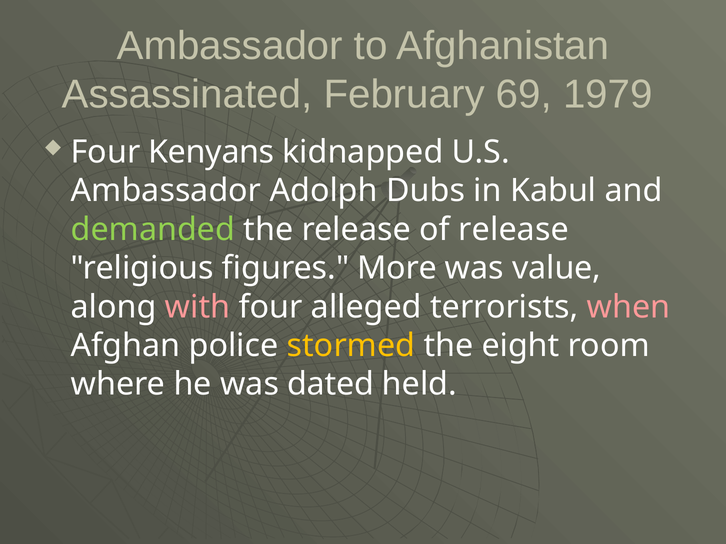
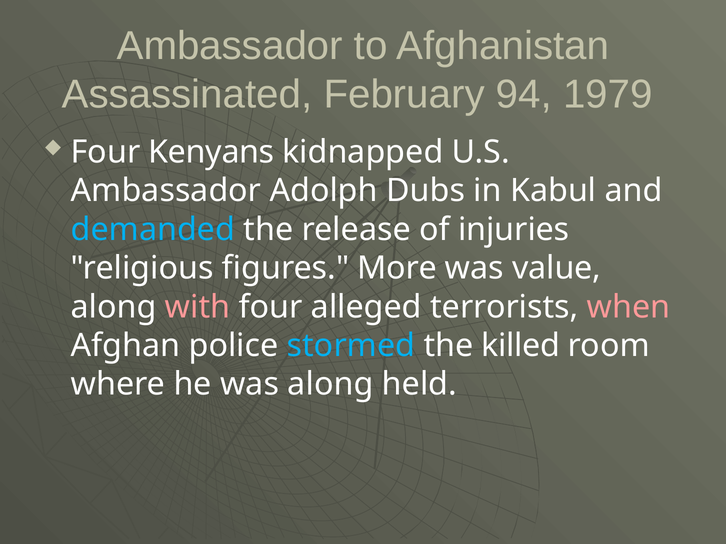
69: 69 -> 94 (524, 94)
demanded colour: light green -> light blue (153, 230)
of release: release -> injuries (514, 230)
stormed colour: yellow -> light blue (351, 346)
eight: eight -> killed (521, 346)
was dated: dated -> along (330, 385)
